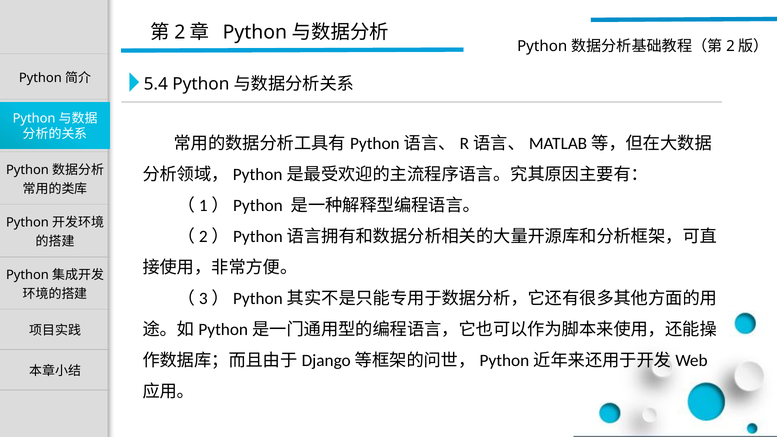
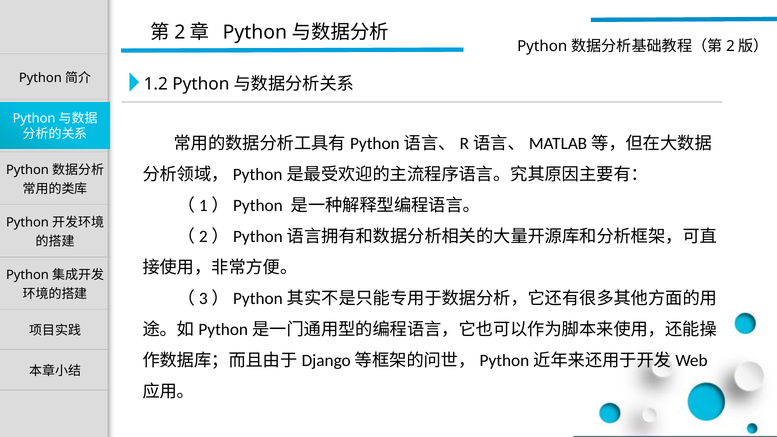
5.4: 5.4 -> 1.2 (156, 84)
